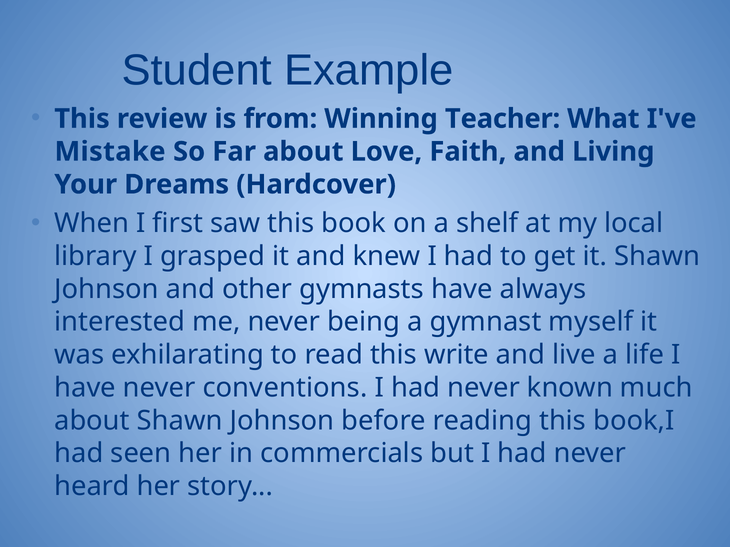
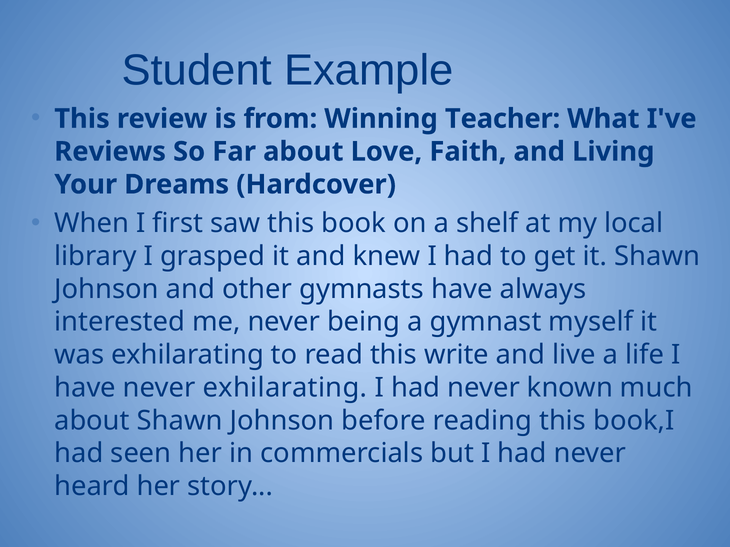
Mistake: Mistake -> Reviews (110, 152)
never conventions: conventions -> exhilarating (285, 388)
